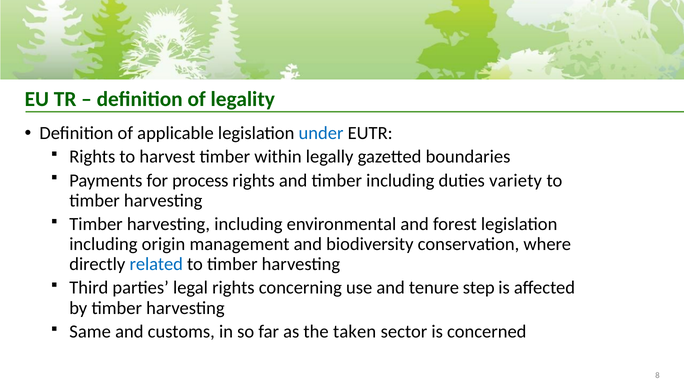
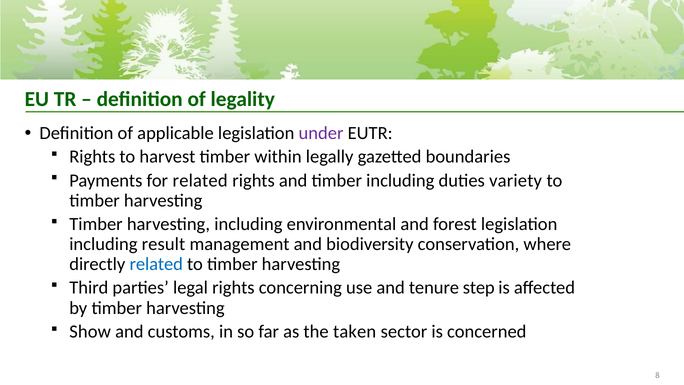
under colour: blue -> purple (321, 133)
for process: process -> related (200, 180)
origin: origin -> result (163, 244)
Same: Same -> Show (90, 331)
